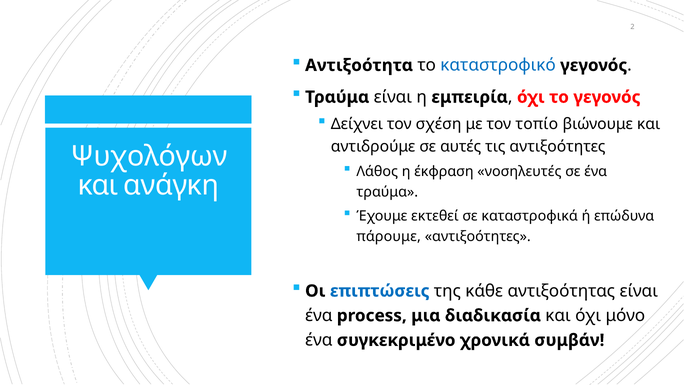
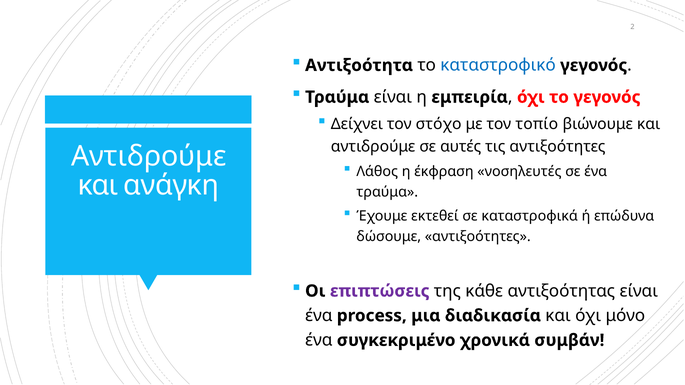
σχέση: σχέση -> στόχο (439, 124)
Ψυχολόγων: Ψυχολόγων -> Αντιδρούμε (149, 156)
πάρουμε: πάρουμε -> δώσουμε (389, 237)
επιπτώσεις colour: blue -> purple (380, 291)
